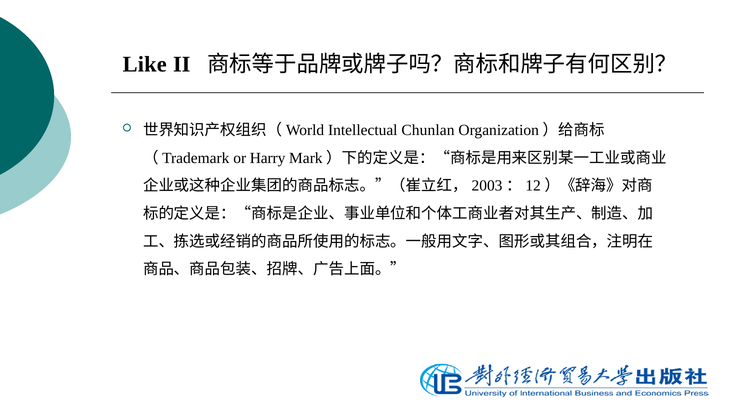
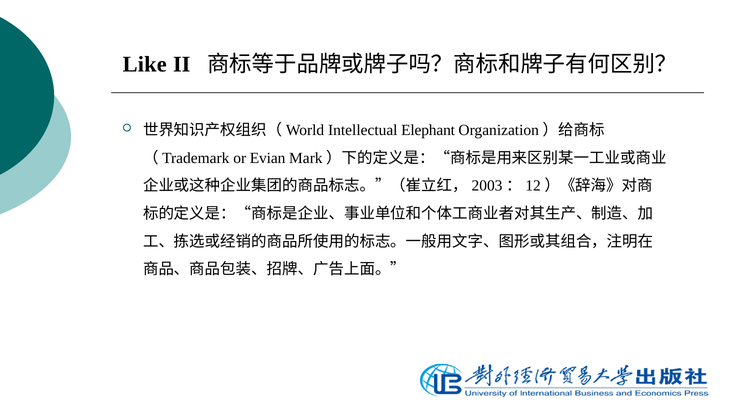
Chunlan: Chunlan -> Elephant (428, 130)
Harry: Harry -> Evian (268, 158)
